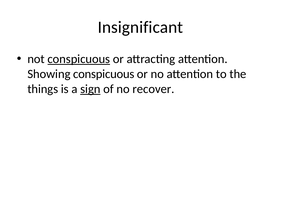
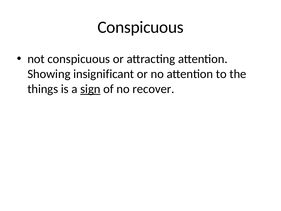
Insignificant: Insignificant -> Conspicuous (141, 27)
conspicuous underline: present -> none (79, 59)
Showing conspicuous: conspicuous -> insignificant (104, 74)
